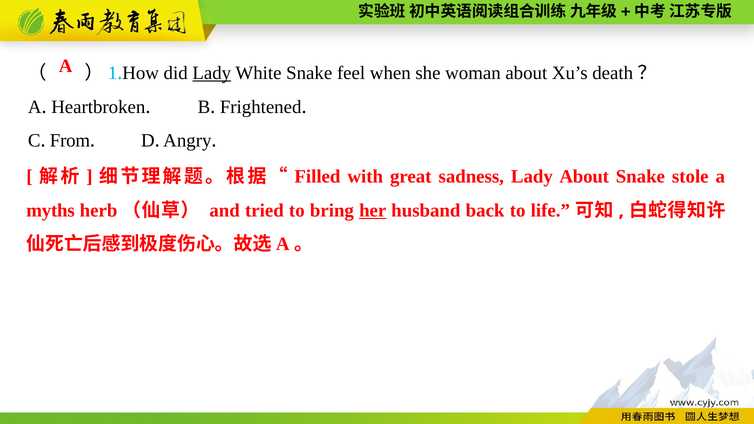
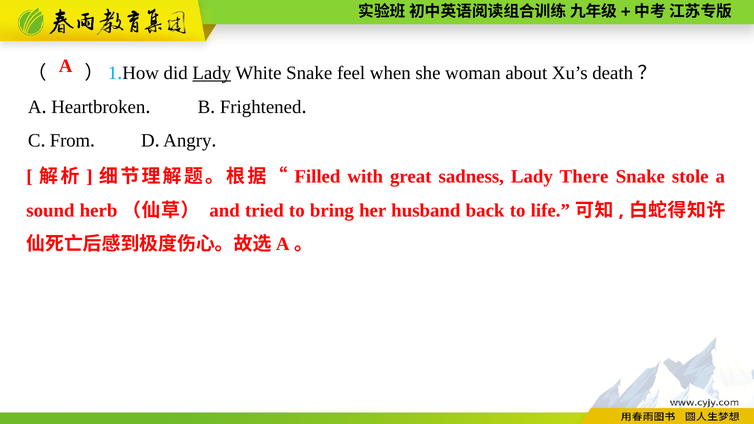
Lady About: About -> There (584, 176)
myths: myths -> sound (50, 210)
her underline: present -> none (373, 210)
